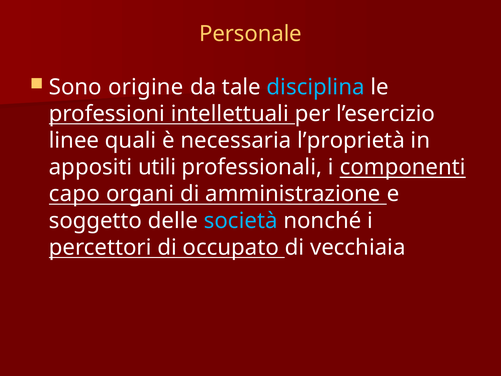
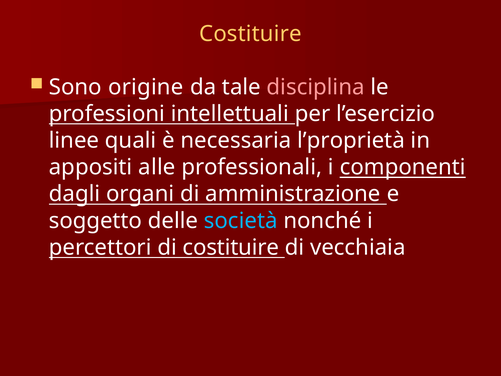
Personale: Personale -> Costituire (250, 34)
disciplina colour: light blue -> pink (316, 87)
utili: utili -> alle (157, 167)
capo: capo -> dagli (75, 194)
di occupato: occupato -> costituire (231, 247)
